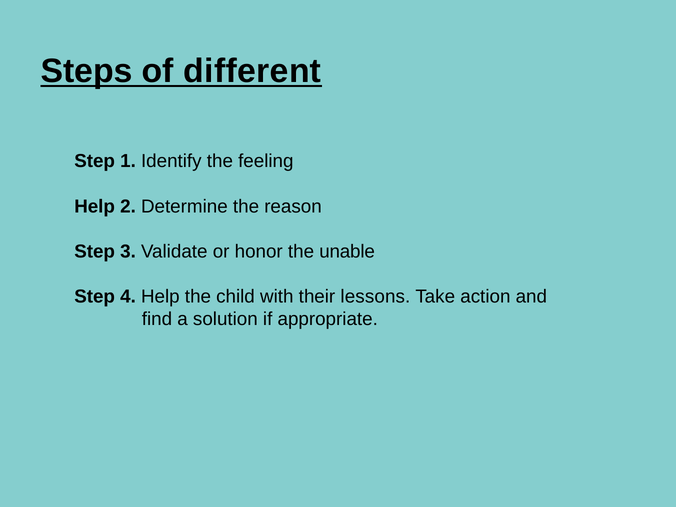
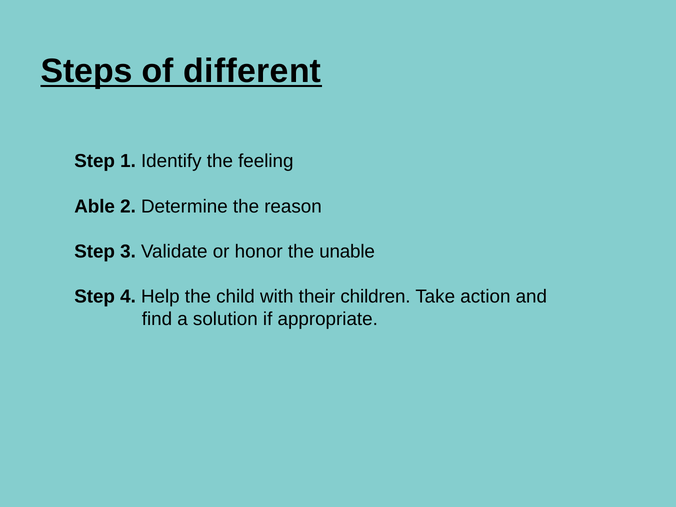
Help: Help -> Able (95, 206)
lessons: lessons -> children (376, 296)
